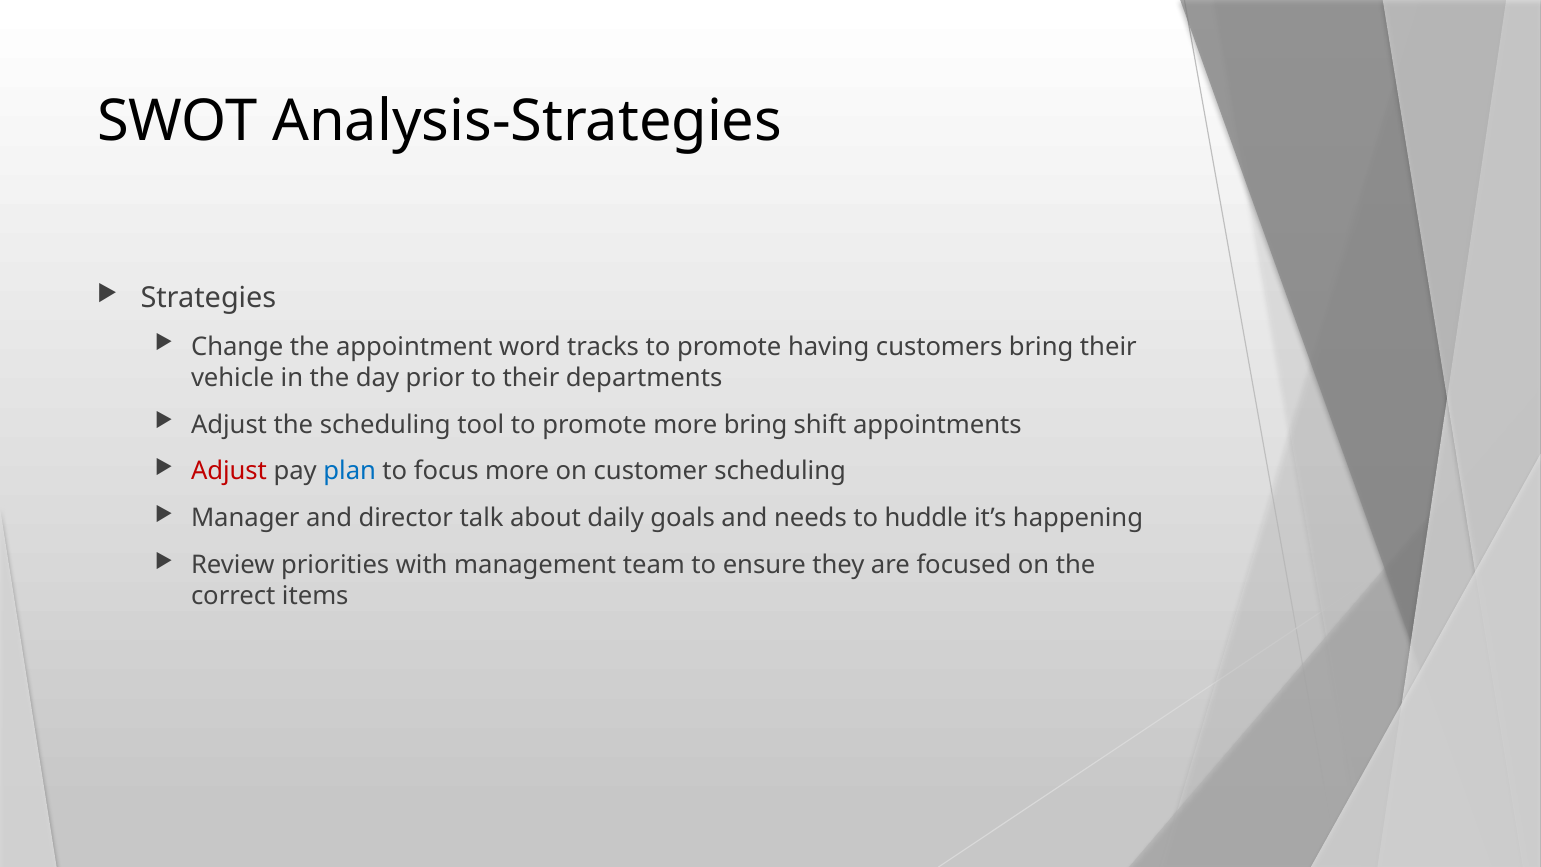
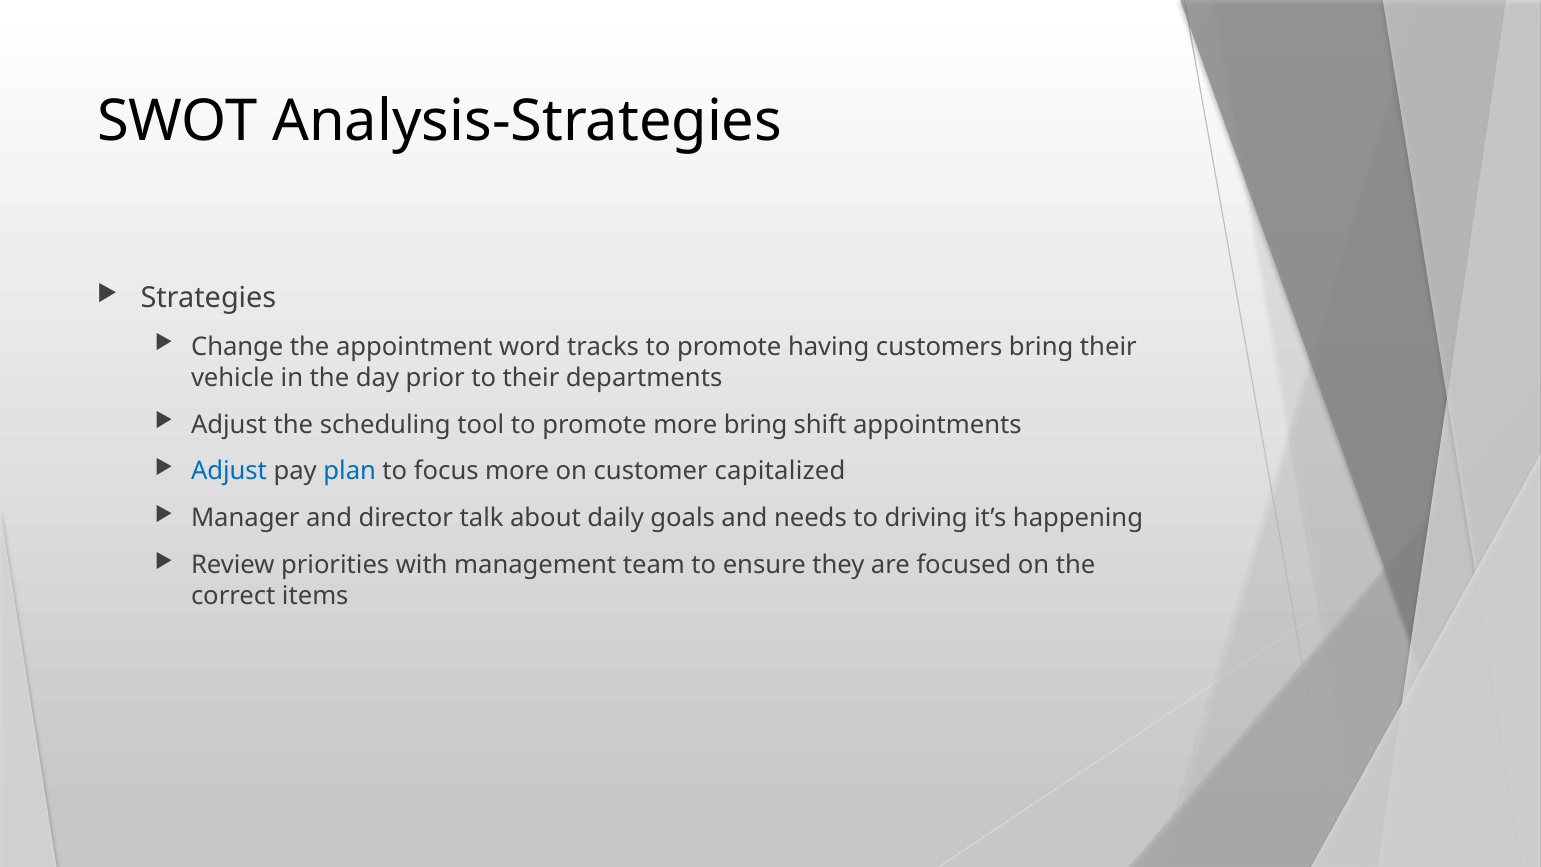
Adjust colour: red -> blue (229, 471)
customer scheduling: scheduling -> capitalized (780, 471)
huddle: huddle -> driving (926, 518)
